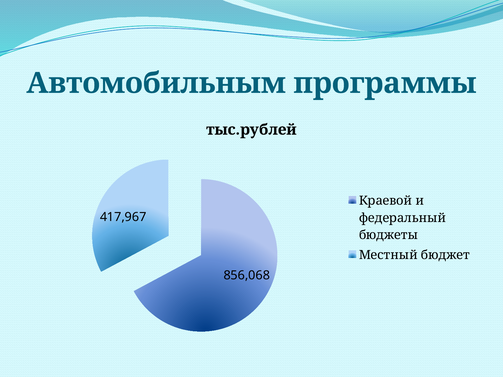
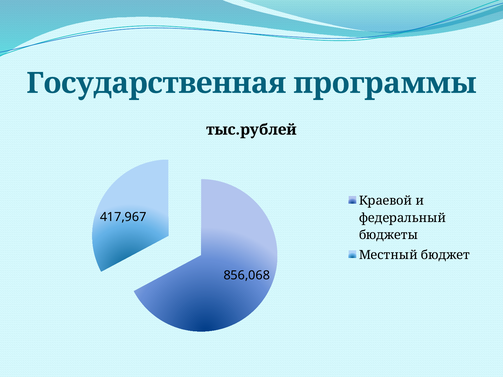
Автомобильным: Автомобильным -> Государственная (156, 83)
